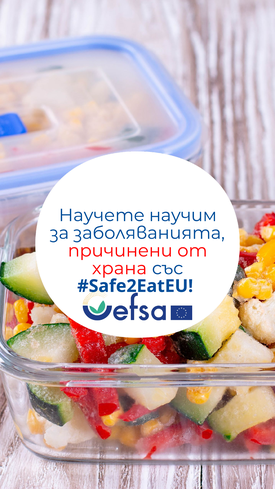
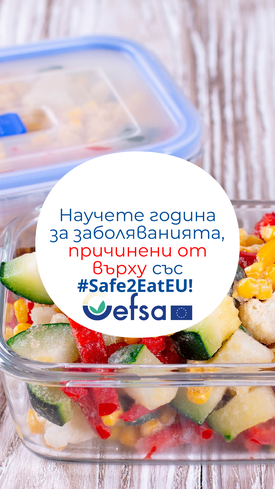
научим: научим -> година (183, 215)
храна: храна -> върху (119, 268)
